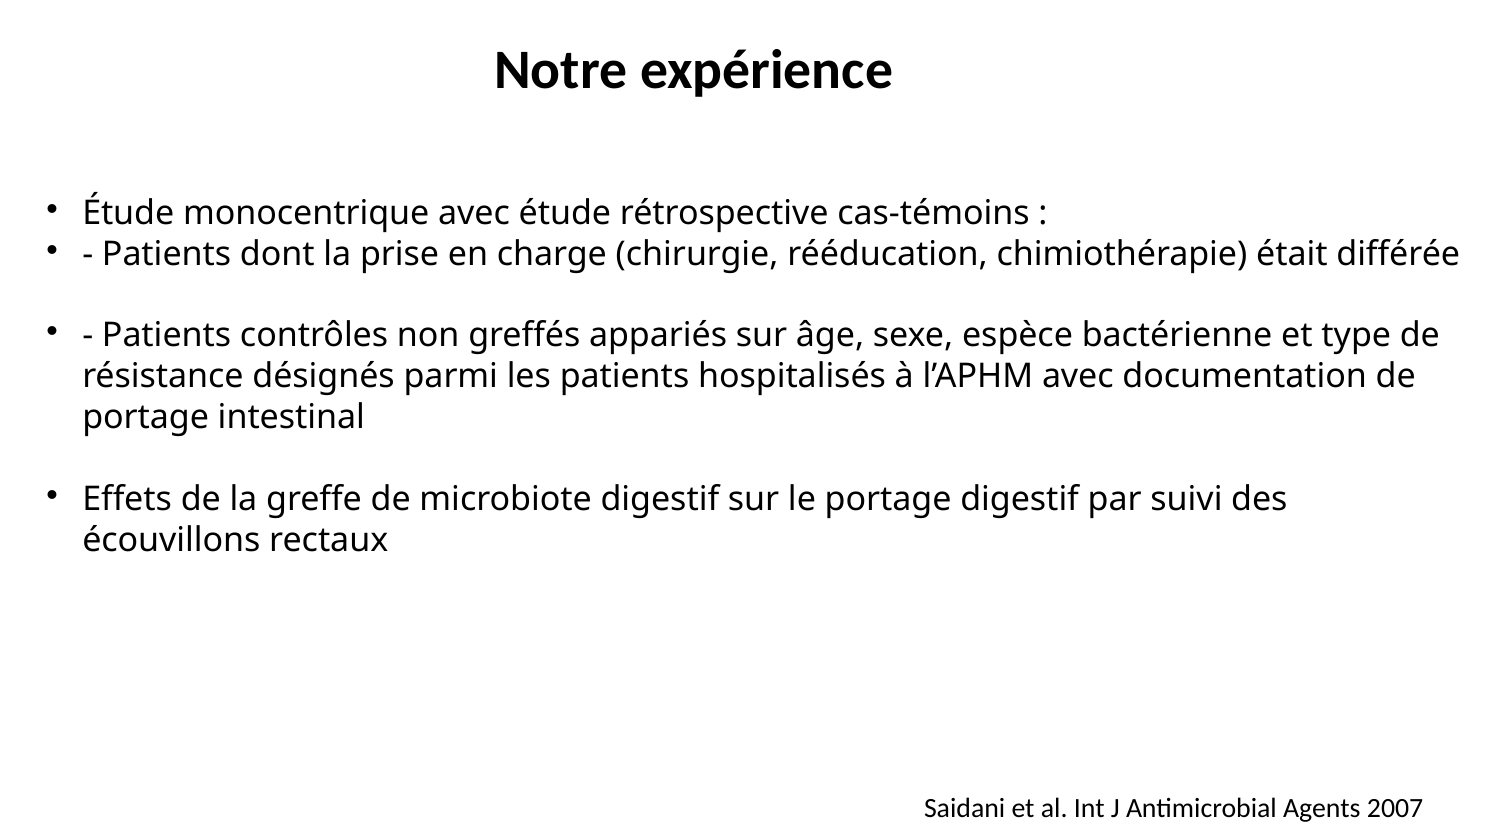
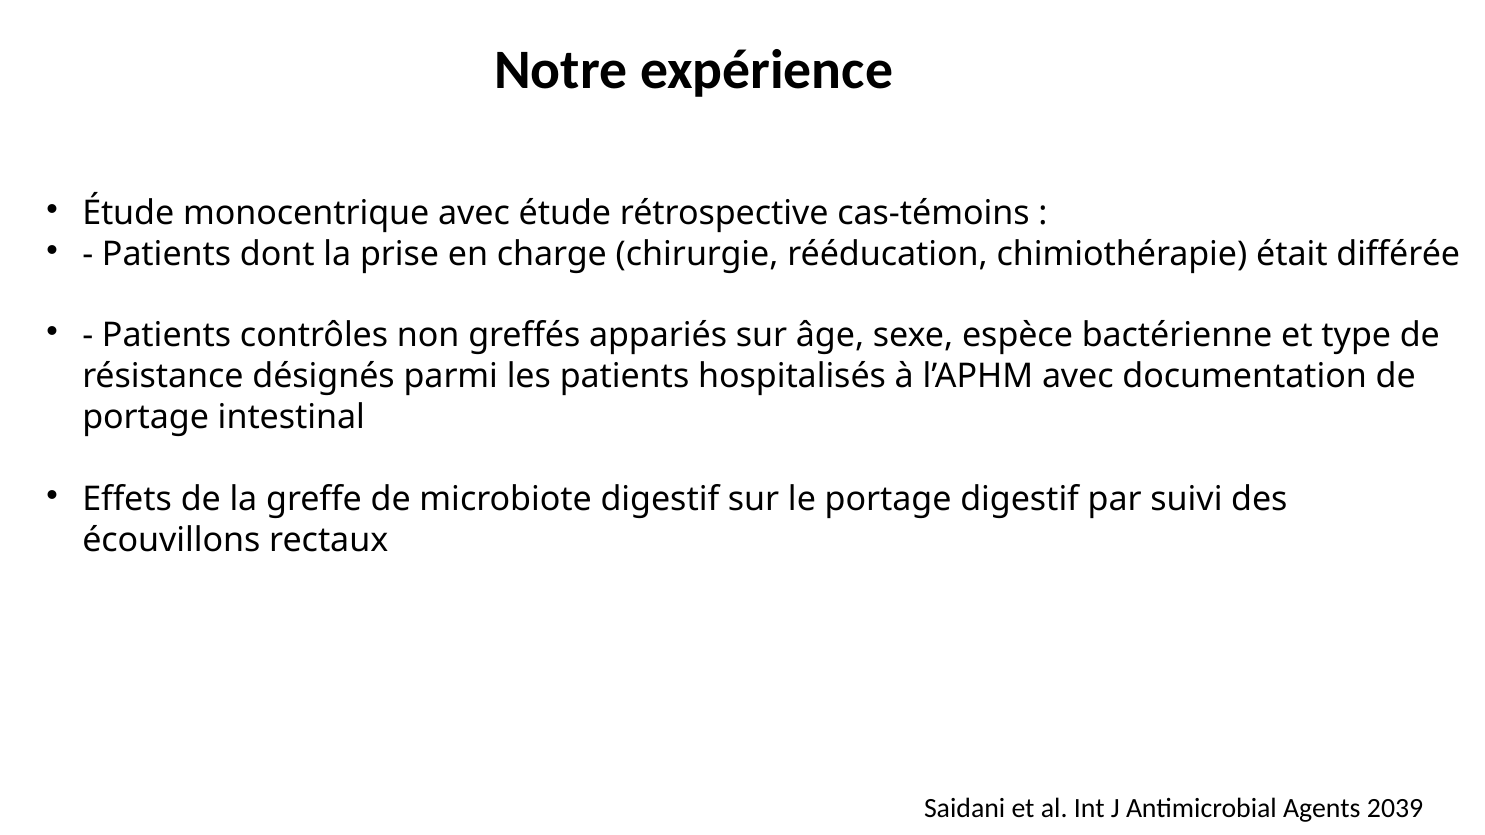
2007: 2007 -> 2039 (1395, 809)
